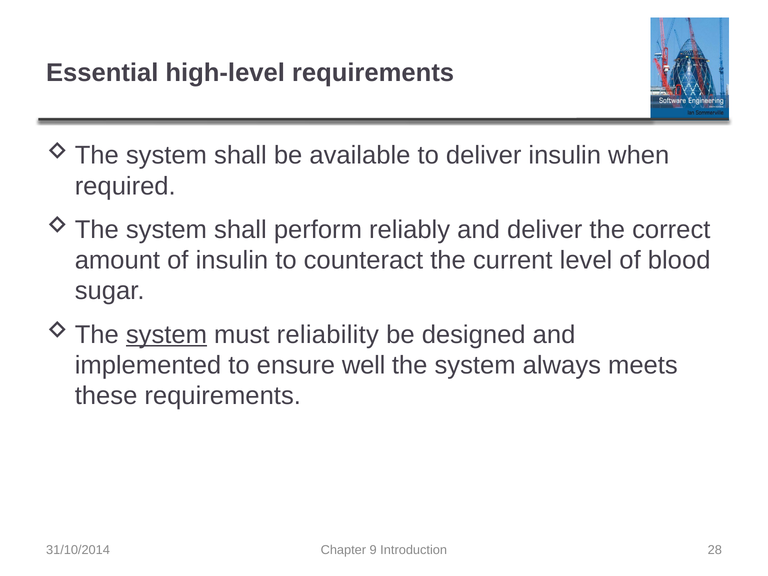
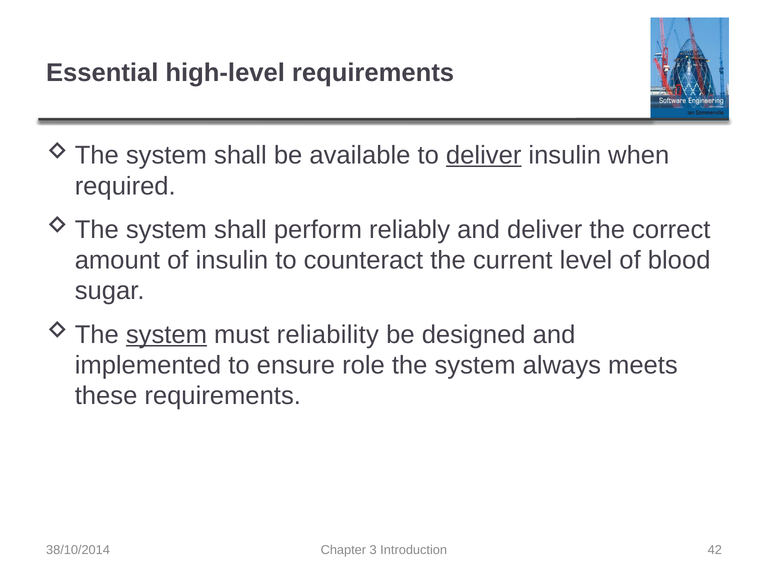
deliver underline: none -> present (484, 155)
well: well -> role (364, 365)
31/10/2014: 31/10/2014 -> 38/10/2014 (78, 550)
9: 9 -> 3 (373, 550)
28: 28 -> 42 (715, 550)
